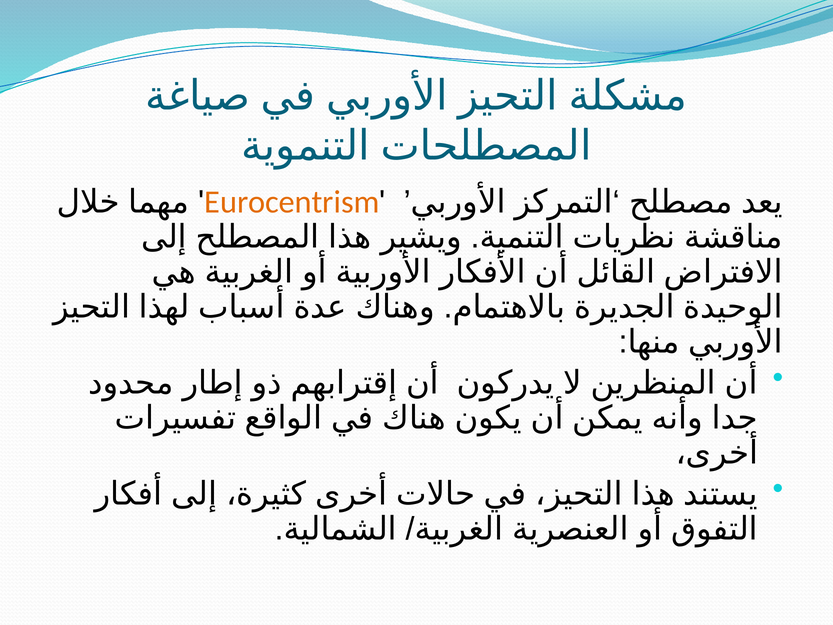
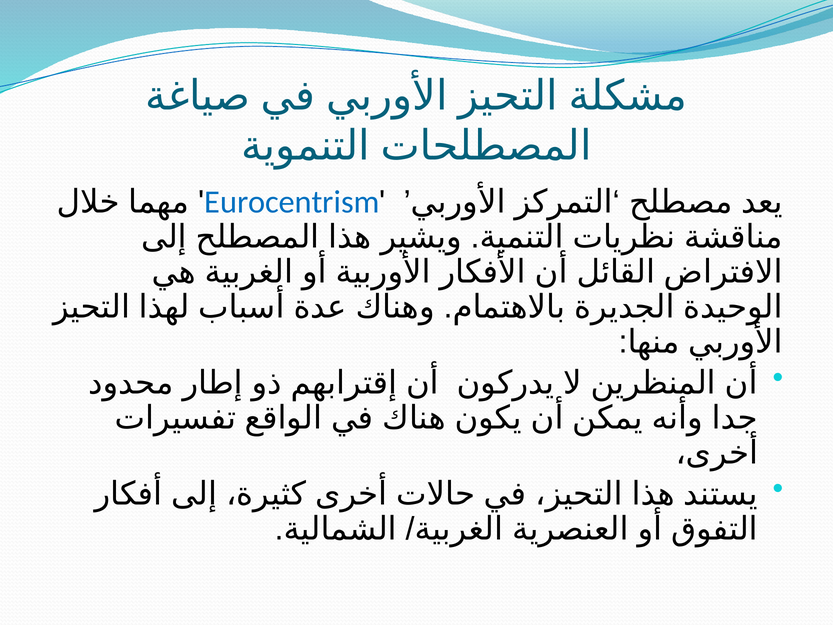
Eurocentrism colour: orange -> blue (292, 202)
